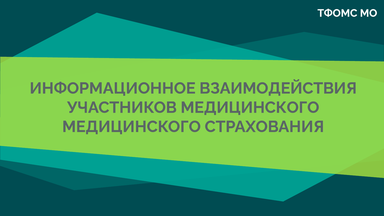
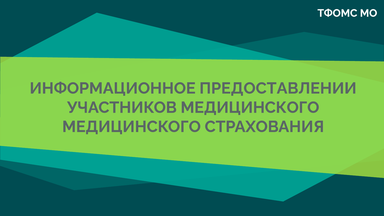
ВЗАИМОДЕЙСТВИЯ: ВЗАИМОДЕЙСТВИЯ -> ПРЕДОСТАВЛЕНИИ (278, 88)
